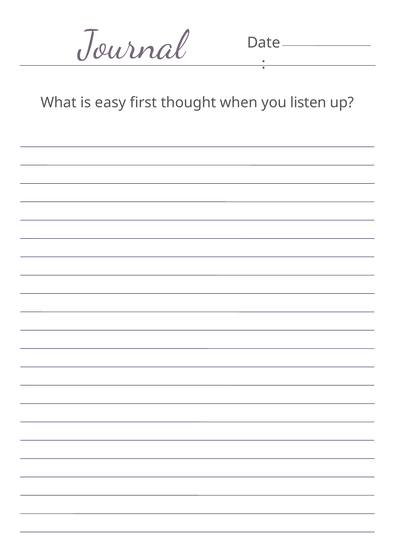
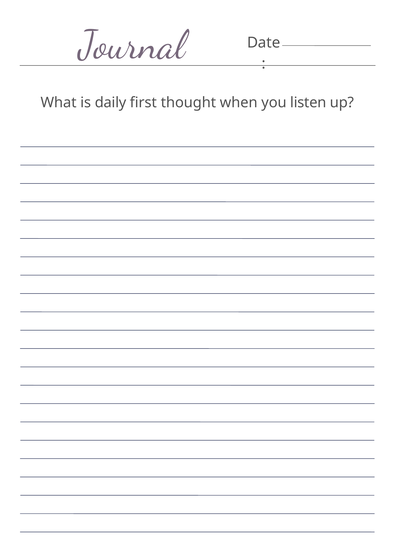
easy: easy -> daily (111, 102)
